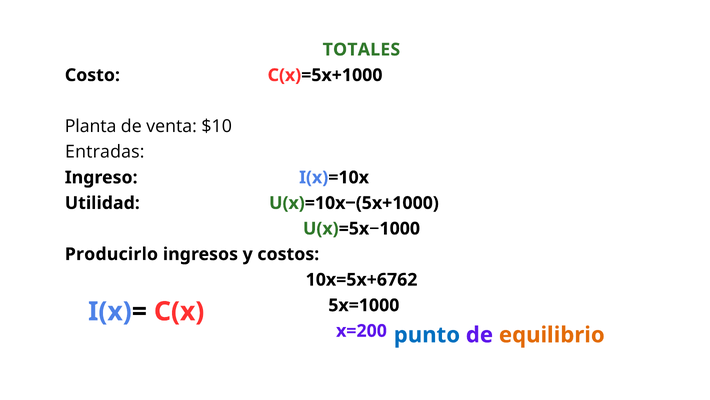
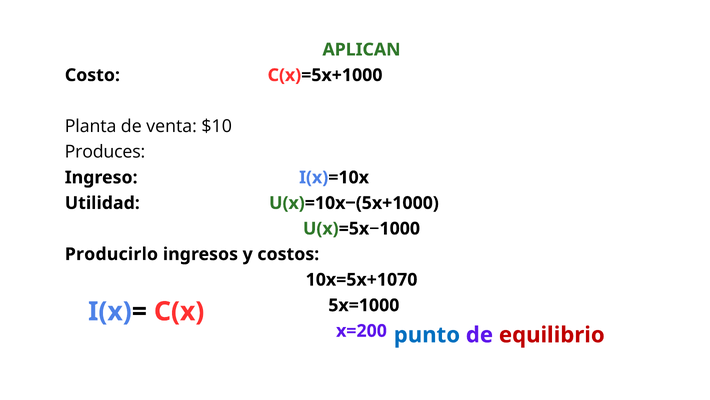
TOTALES: TOTALES -> APLICAN (362, 50)
Entradas: Entradas -> Produces (105, 152)
10x=5x+6762: 10x=5x+6762 -> 10x=5x+1070 (362, 279)
equilibrio colour: orange -> red (552, 334)
